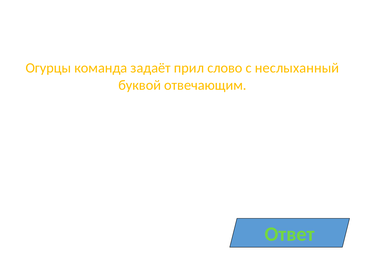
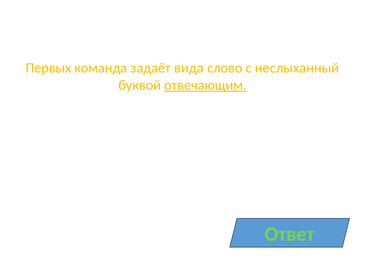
Огурцы: Огурцы -> Первых (48, 68)
прил: прил -> вида (189, 68)
отвечающим underline: none -> present (205, 85)
